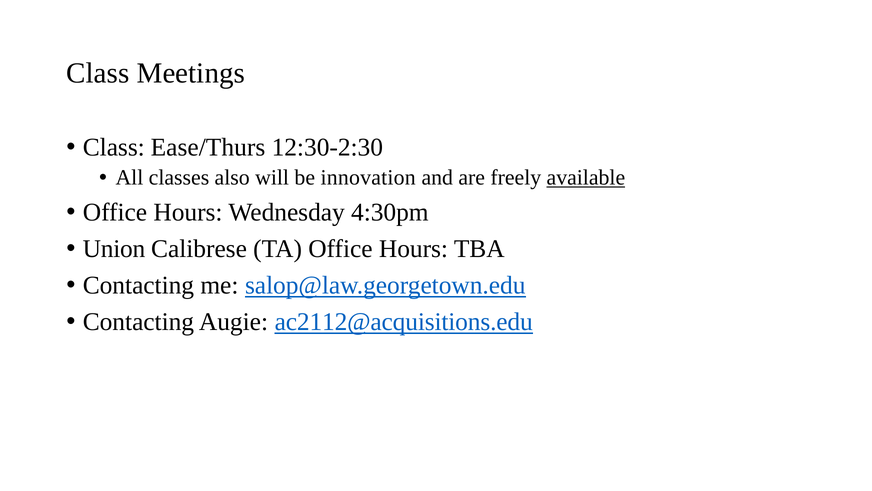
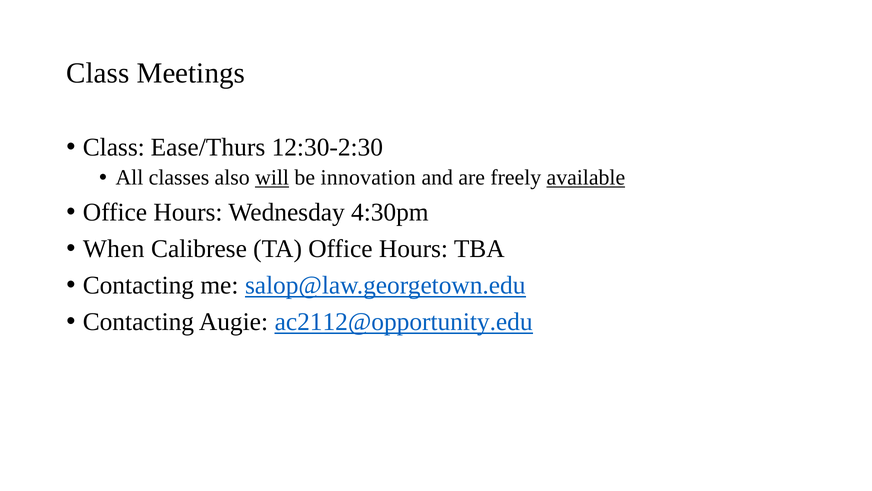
will underline: none -> present (272, 177)
Union: Union -> When (114, 249)
ac2112@acquisitions.edu: ac2112@acquisitions.edu -> ac2112@opportunity.edu (404, 322)
